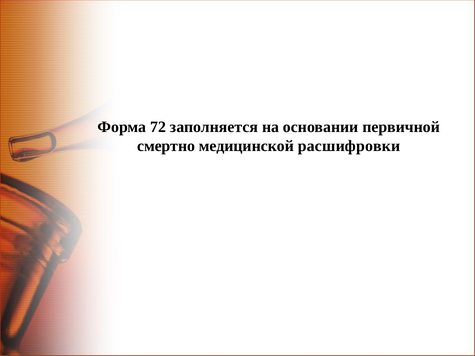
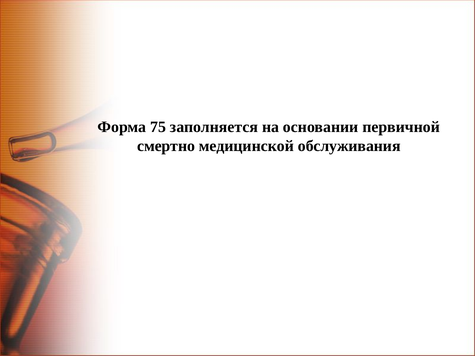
72: 72 -> 75 (158, 127)
расшифровки: расшифровки -> обслуживания (349, 146)
